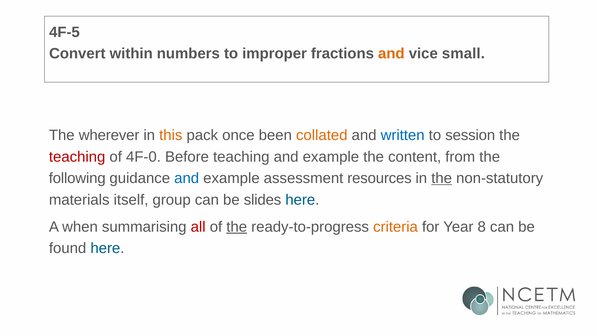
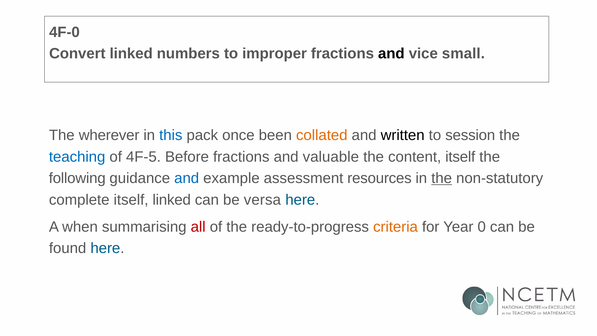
4F-5: 4F-5 -> 4F-0 (64, 32)
Convert within: within -> linked (131, 54)
and colour: orange -> black (391, 54)
this colour: orange -> blue (171, 135)
written colour: blue -> black (403, 135)
teaching colour: red -> blue (77, 157)
4F-0: 4F-0 -> 4F-5 (143, 157)
Before teaching: teaching -> fractions (241, 157)
example: example -> valuable (331, 157)
content from: from -> itself (460, 157)
materials: materials -> complete (79, 200)
itself group: group -> linked (172, 200)
slides: slides -> versa (262, 200)
the underline: present -> none (237, 227)
8: 8 -> 0 (482, 227)
